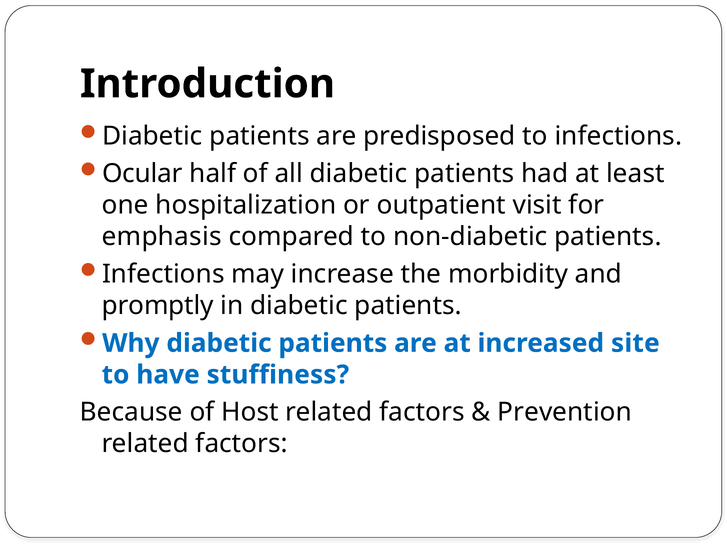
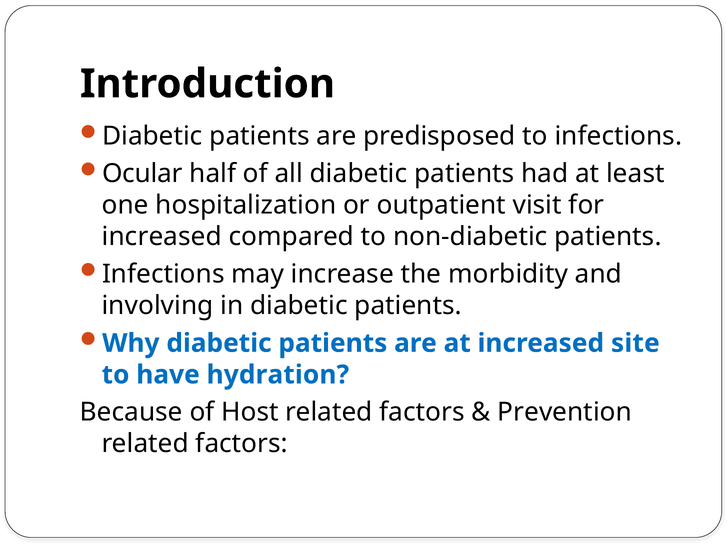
emphasis: emphasis -> increased (162, 237)
promptly: promptly -> involving (158, 306)
stuffiness: stuffiness -> hydration (278, 375)
